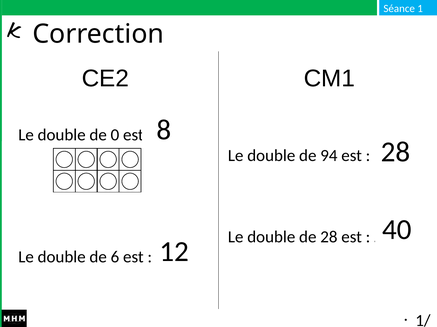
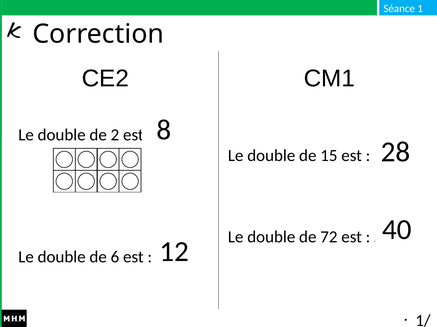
0: 0 -> 2 (115, 135)
94: 94 -> 15 (329, 156)
de 28: 28 -> 72 (329, 237)
